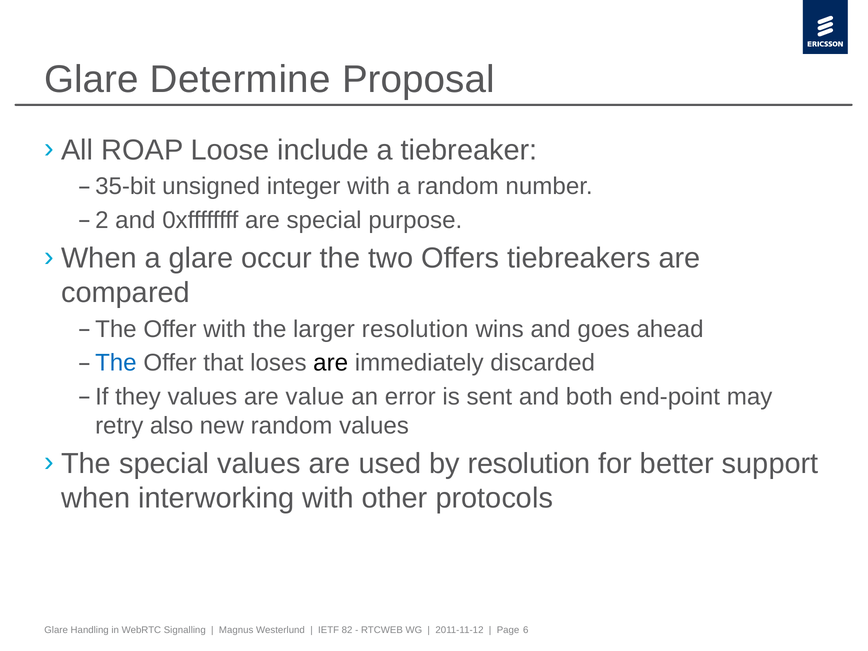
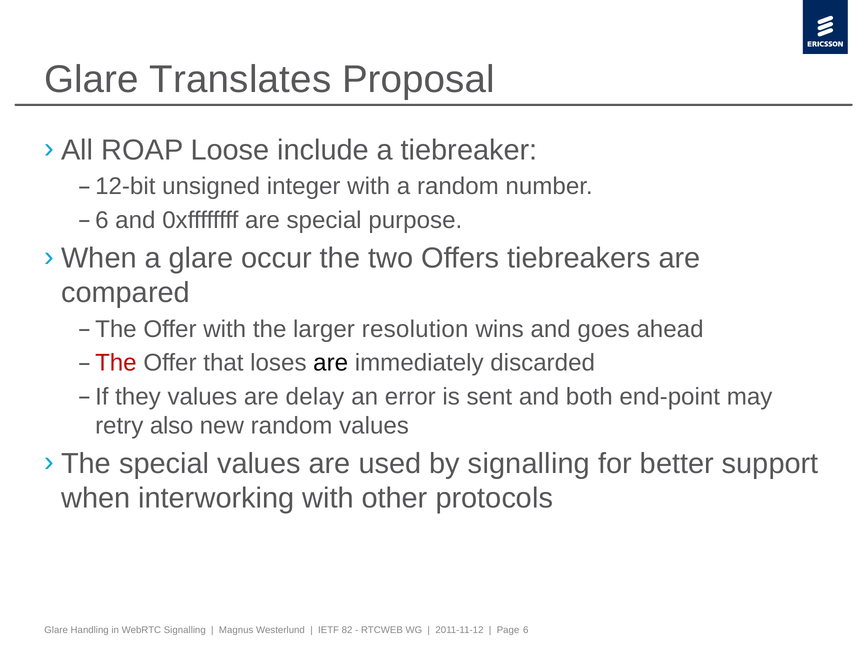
Determine: Determine -> Translates (240, 79)
35-bit: 35-bit -> 12-bit (125, 186)
2: 2 -> 6 (102, 220)
The colour: blue -> red (116, 363)
value: value -> delay (315, 397)
by resolution: resolution -> signalling (529, 464)
